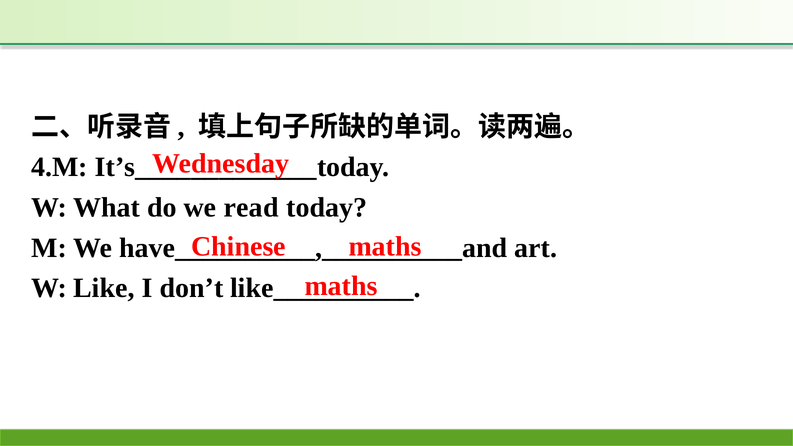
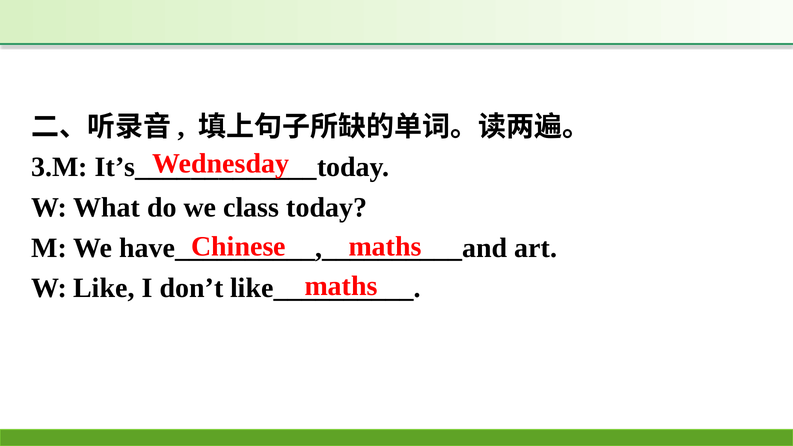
4.M: 4.M -> 3.M (59, 167)
read: read -> class (251, 208)
